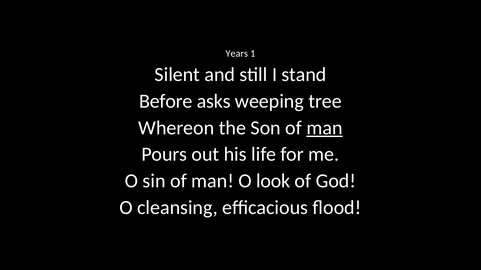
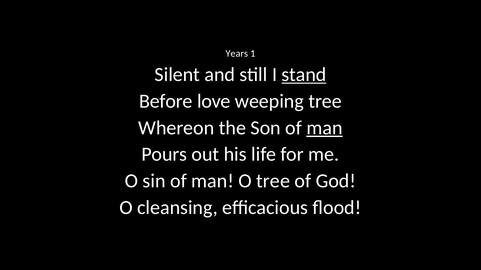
stand underline: none -> present (304, 75)
asks: asks -> love (214, 101)
O look: look -> tree (273, 181)
